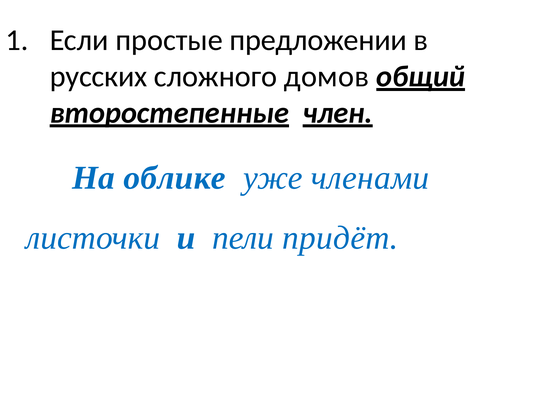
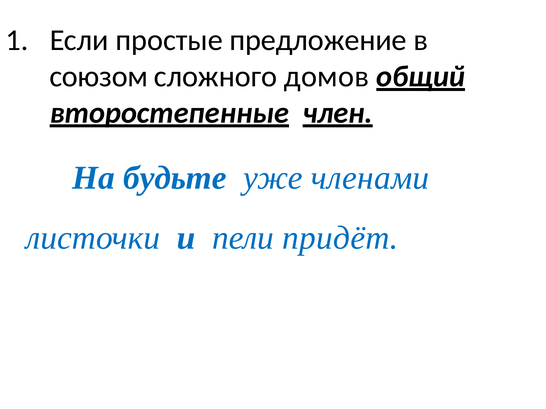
предложении: предложении -> предложение (318, 40)
русских: русских -> союзом (99, 77)
облике: облике -> будьте (175, 178)
